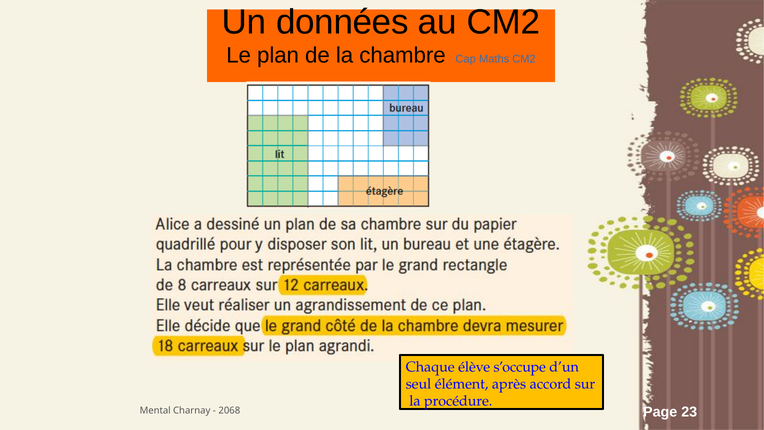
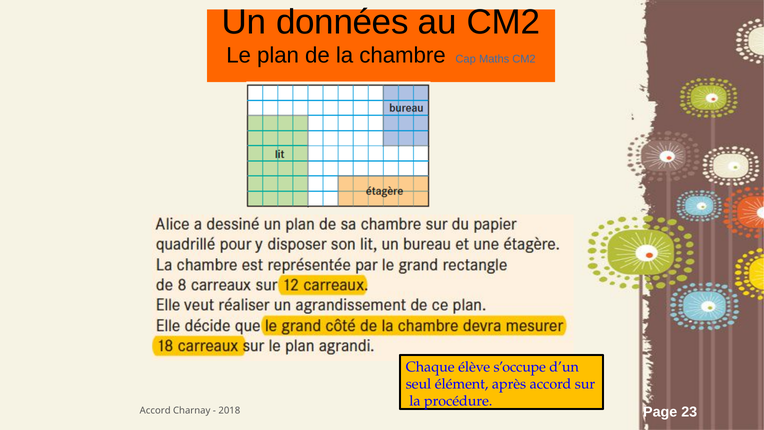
Mental: Mental -> Accord (155, 410)
2068: 2068 -> 2018 (229, 410)
